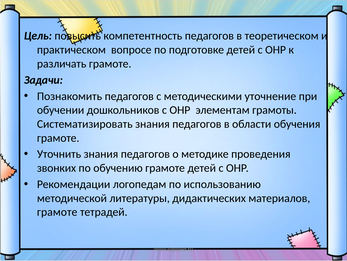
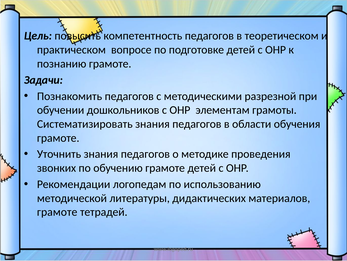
различать: различать -> познанию (62, 64)
уточнение: уточнение -> разрезной (270, 96)
